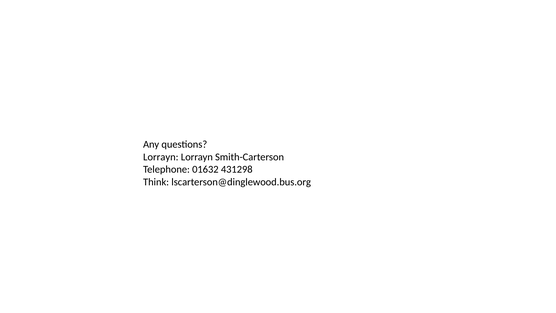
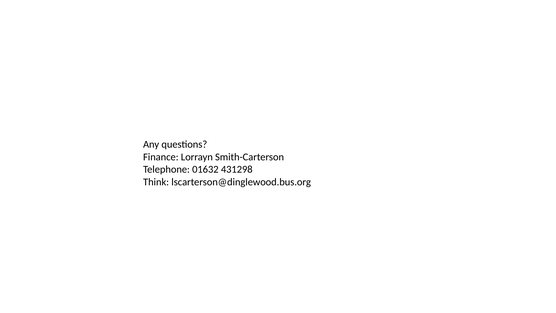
Lorrayn: Lorrayn -> Finance (161, 157)
